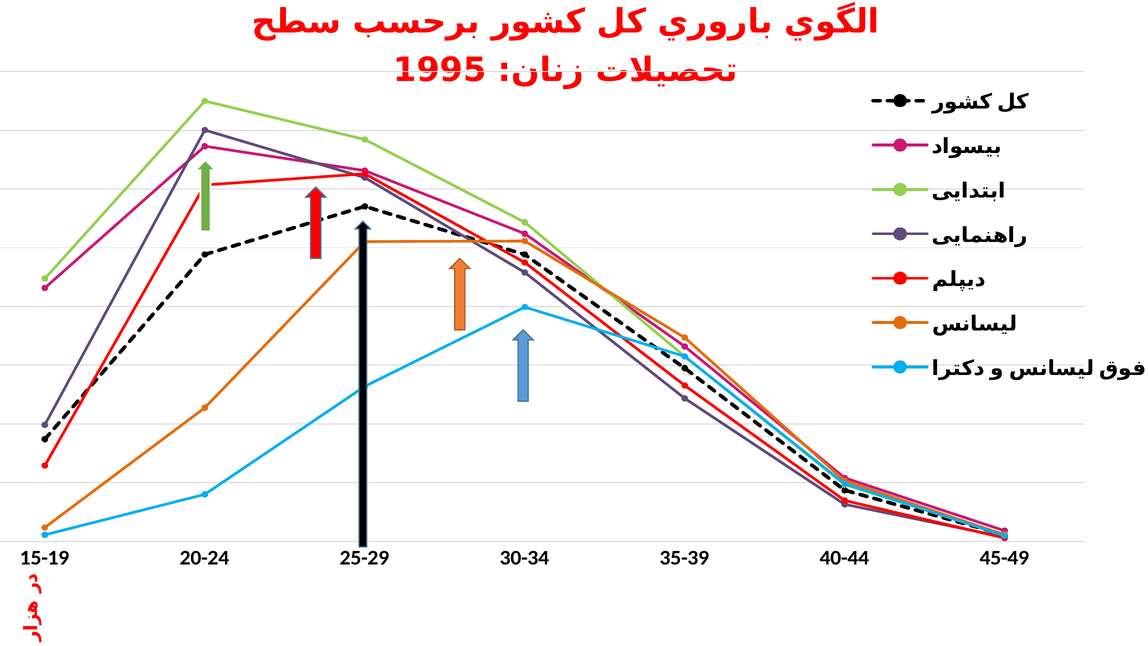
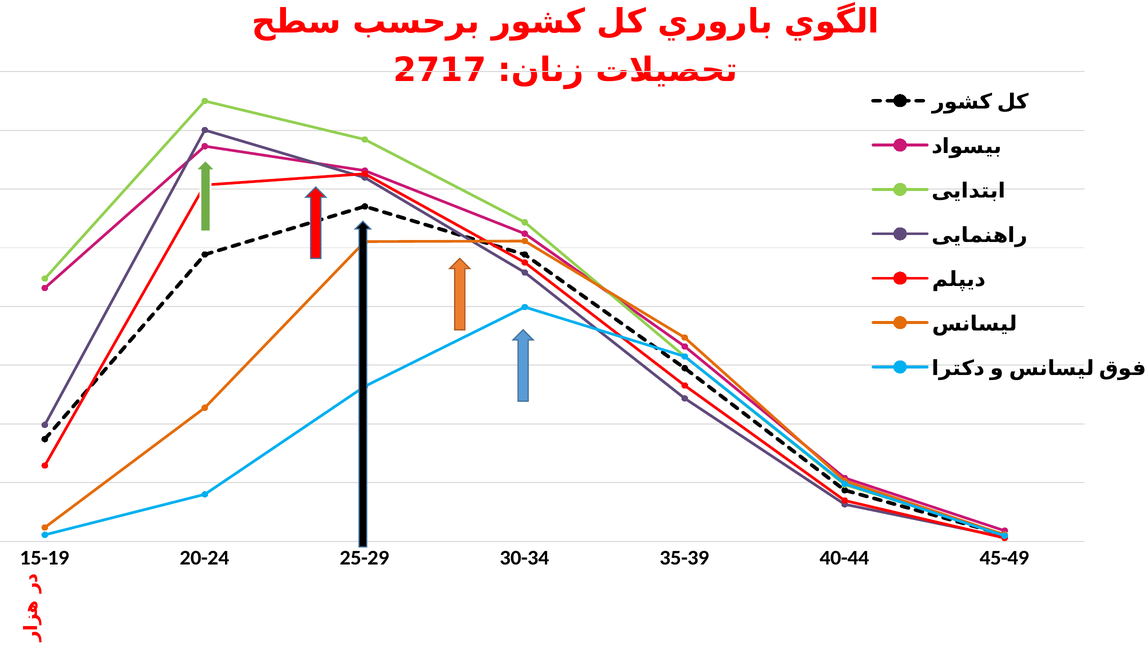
1995: 1995 -> 2717 (440, 70)
